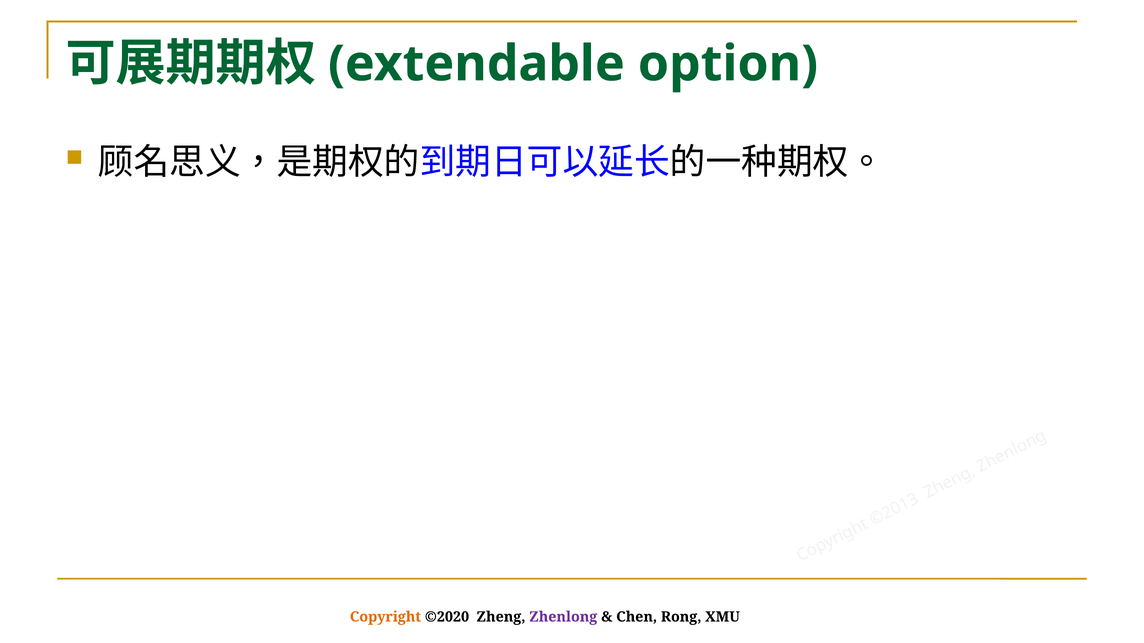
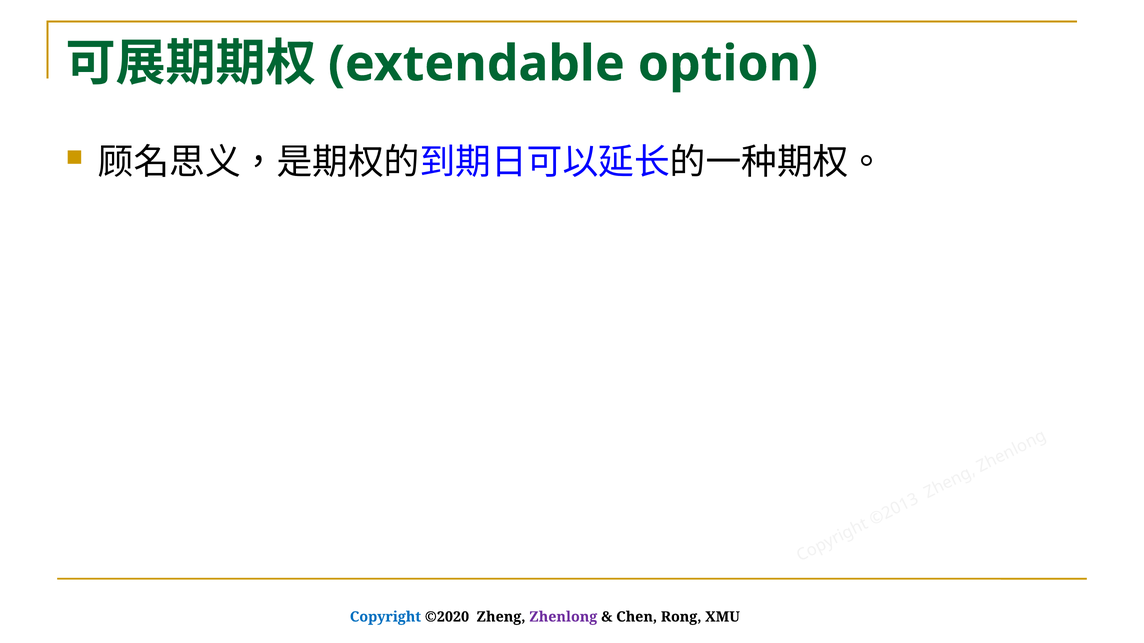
Copyright colour: orange -> blue (385, 617)
